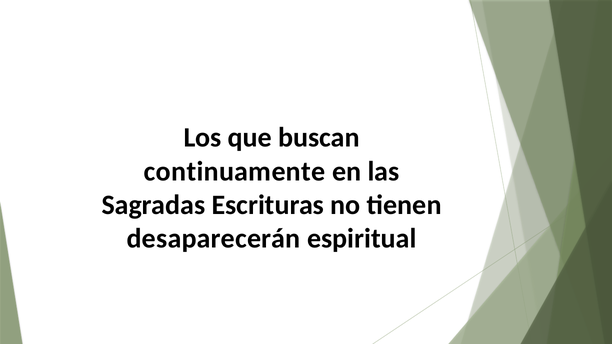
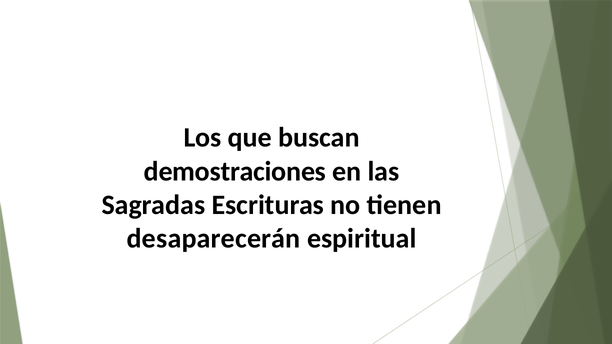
continuamente: continuamente -> demostraciones (235, 171)
